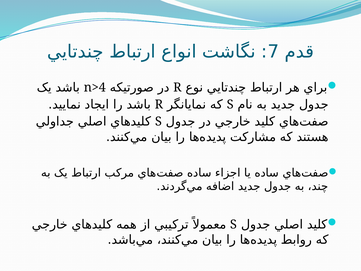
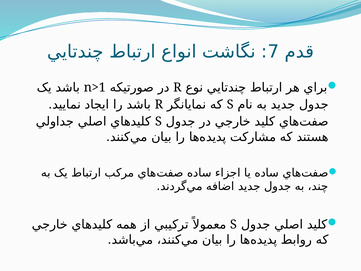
n>4: n>4 -> n>1 (95, 87)
